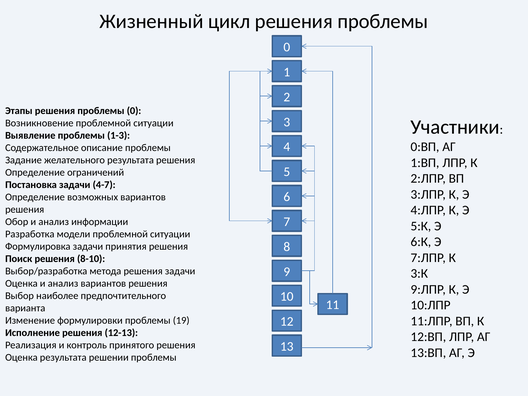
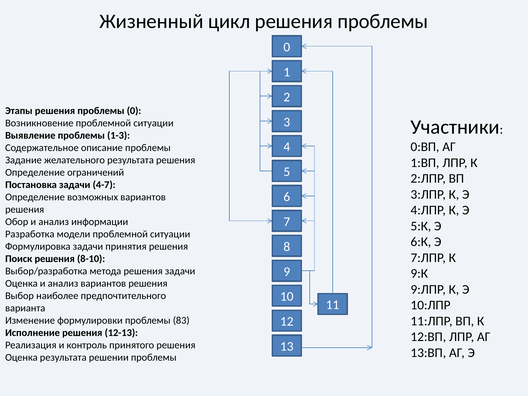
3:К: 3:К -> 9:К (419, 274)
19: 19 -> 83 (181, 320)
